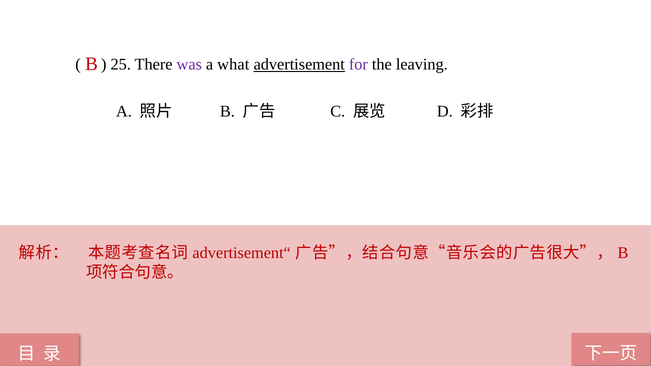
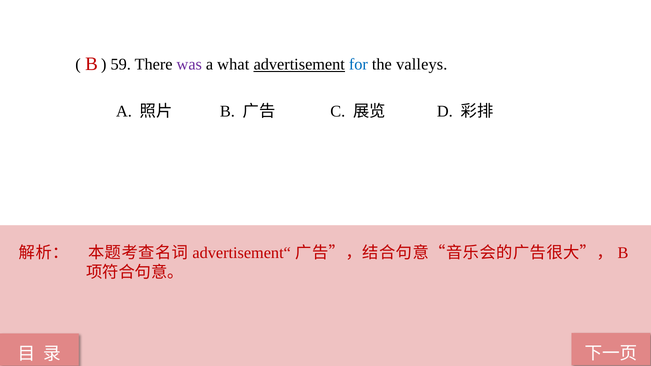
25: 25 -> 59 (121, 64)
for colour: purple -> blue (358, 64)
leaving: leaving -> valleys (422, 64)
